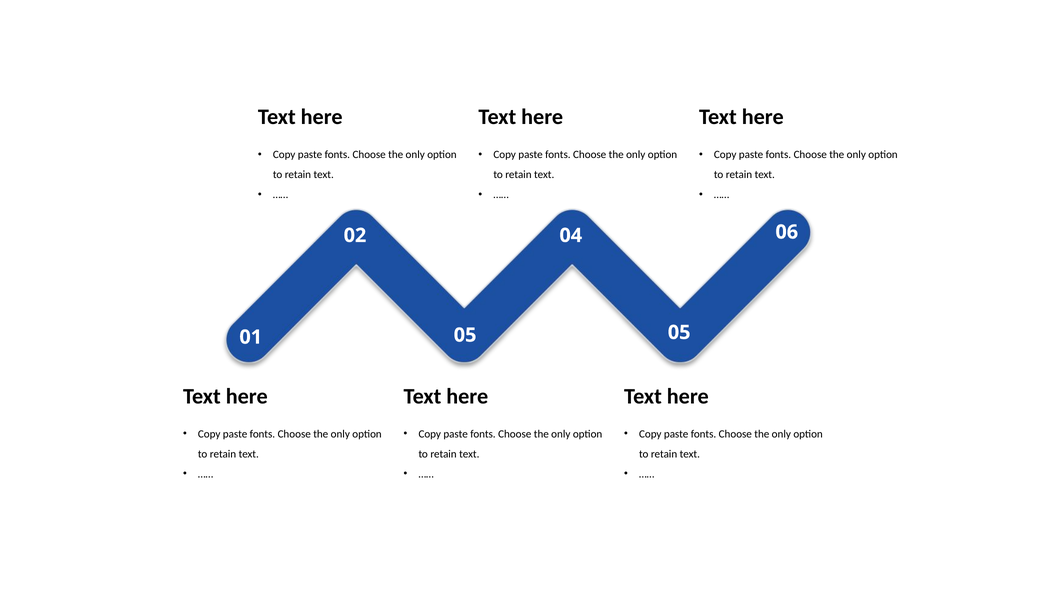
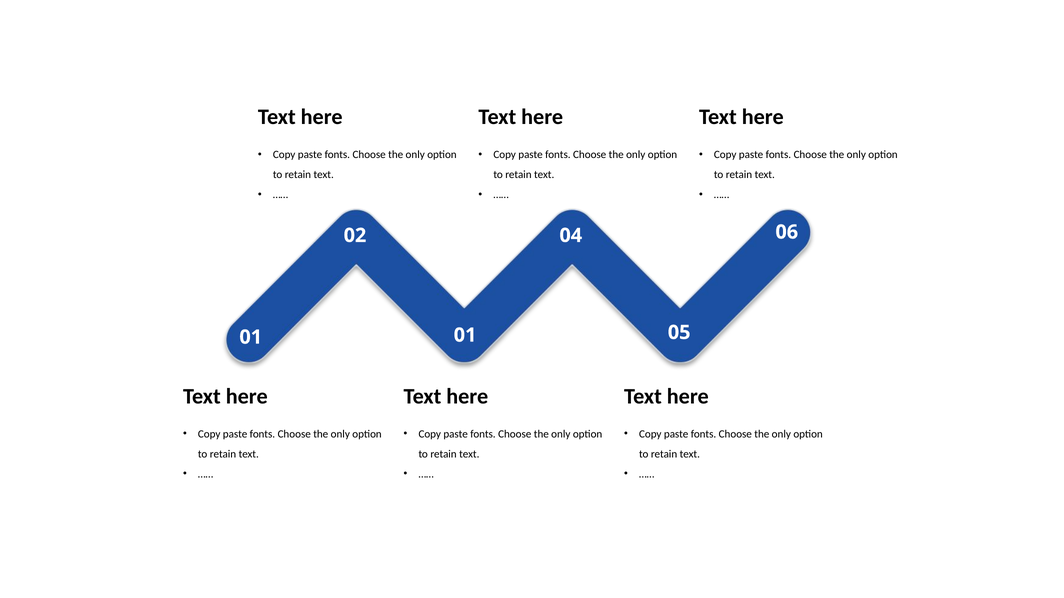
01 05: 05 -> 01 (465, 335)
